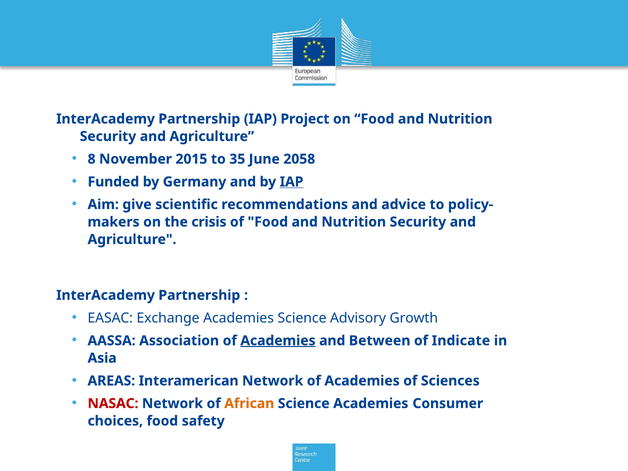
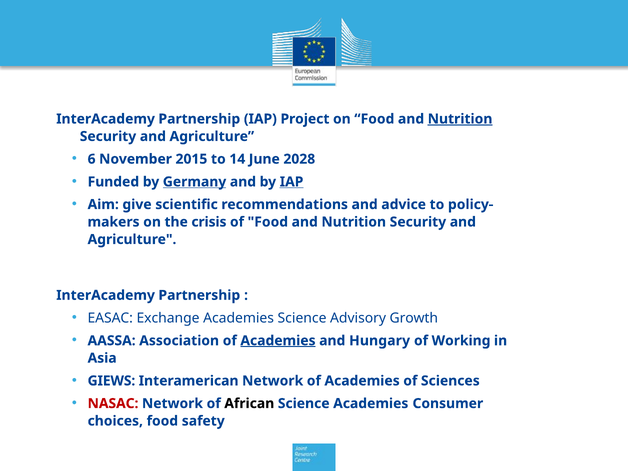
Nutrition underline: none -> present (460, 119)
8: 8 -> 6 (92, 159)
35: 35 -> 14 (237, 159)
2058: 2058 -> 2028 (299, 159)
Germany underline: none -> present (195, 182)
Between: Between -> Hungary (380, 341)
Indicate: Indicate -> Working (461, 341)
AREAS: AREAS -> GIEWS (111, 381)
African colour: orange -> black (249, 403)
